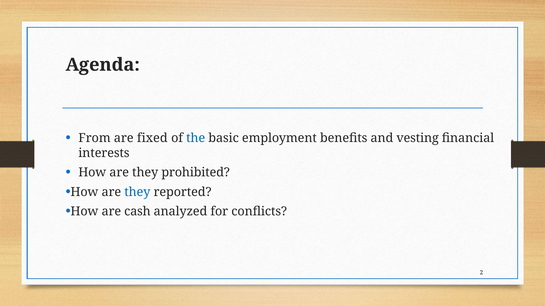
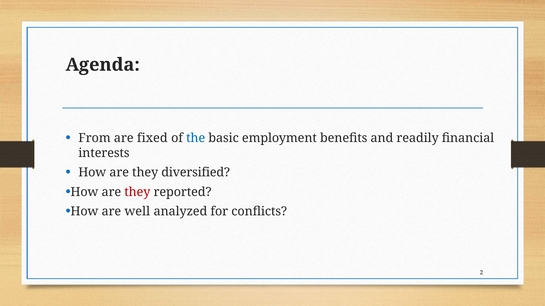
vesting: vesting -> readily (418, 138)
prohibited: prohibited -> diversified (196, 173)
they colour: blue -> red (137, 192)
cash: cash -> well (137, 212)
